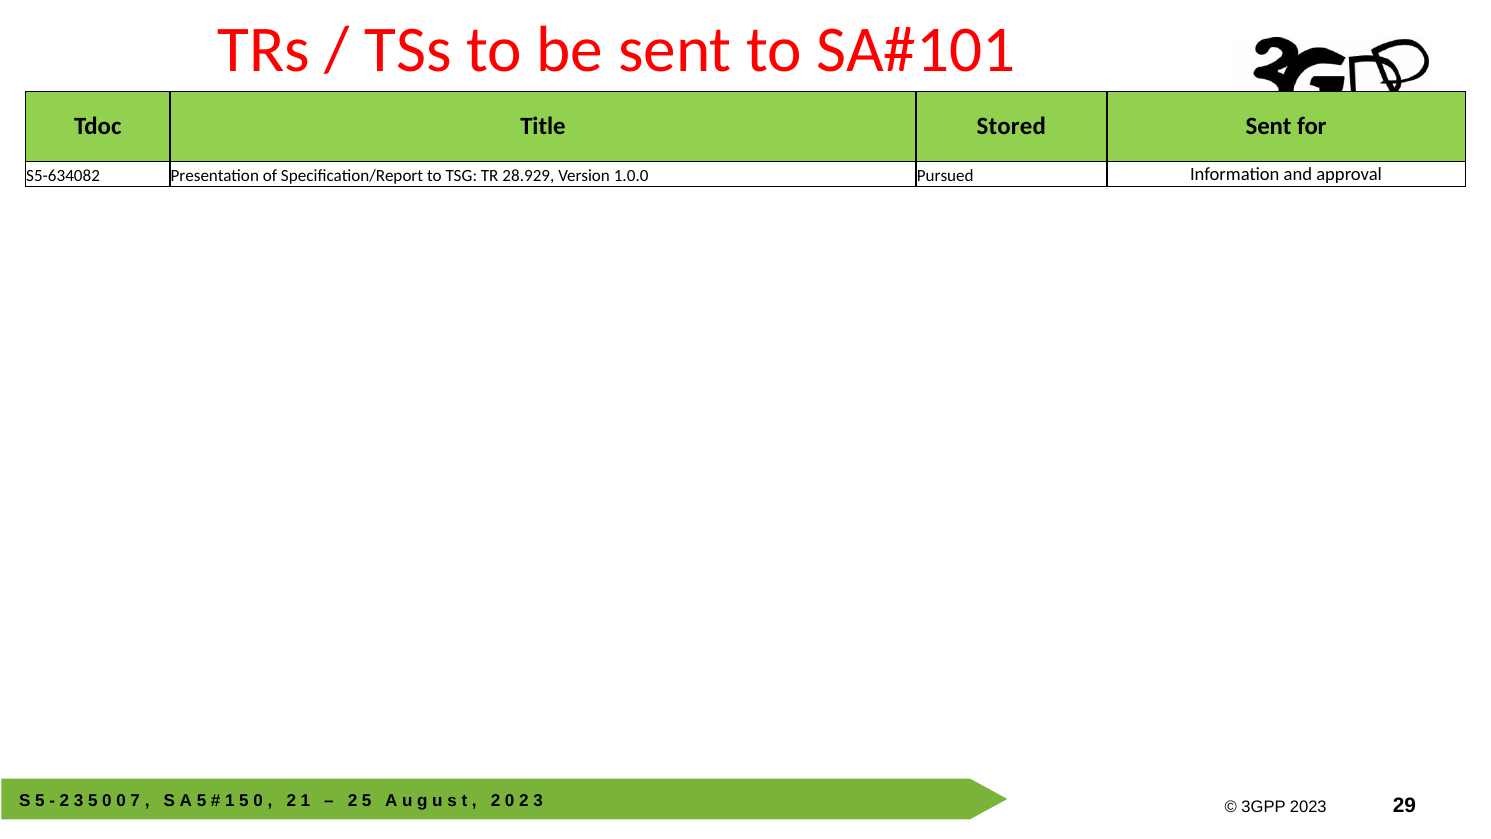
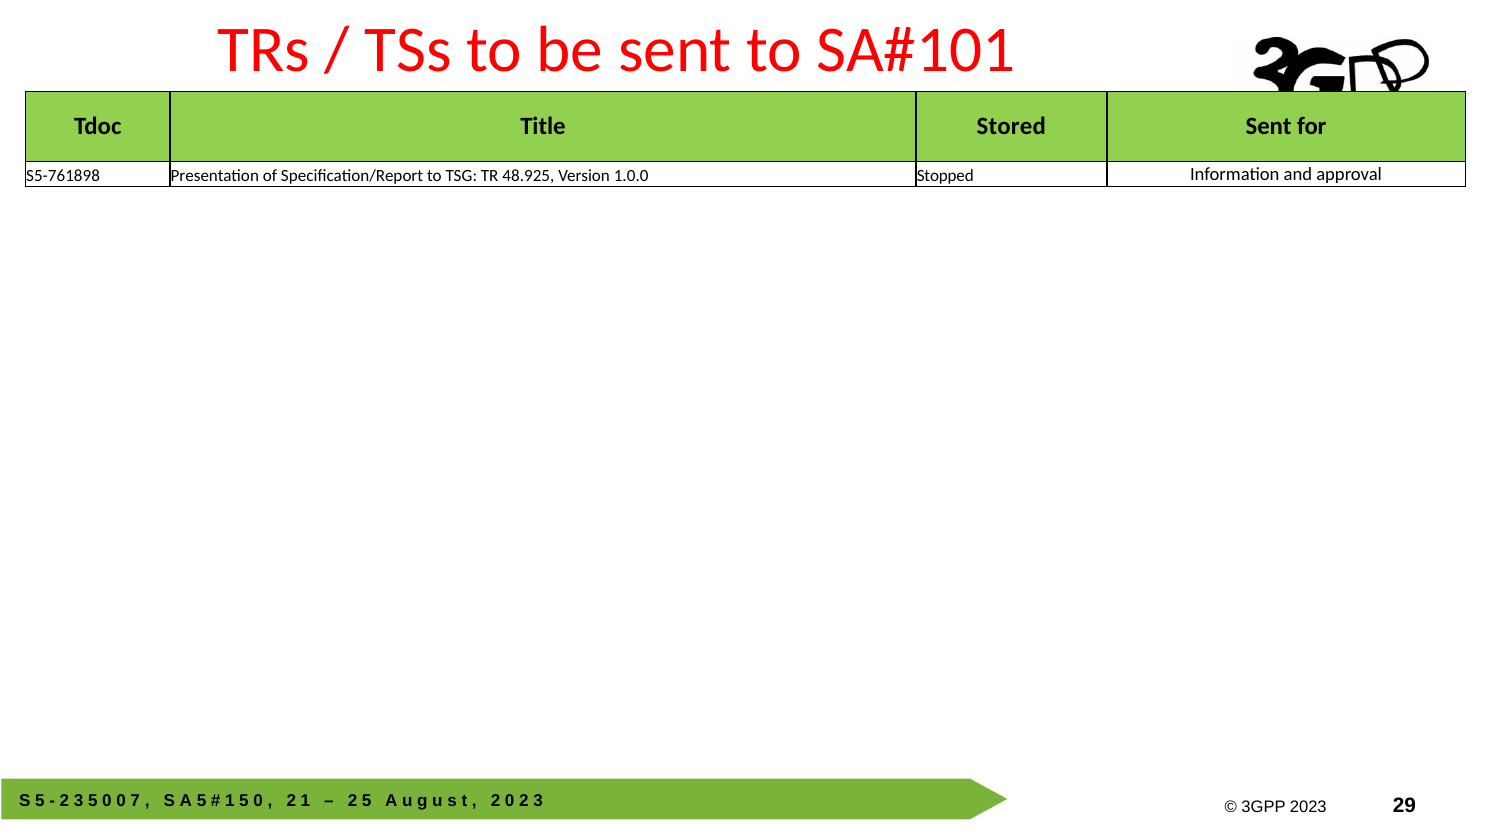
S5-634082: S5-634082 -> S5-761898 (63, 176)
28.929: 28.929 -> 48.925 (528, 176)
Pursued: Pursued -> Stopped (945, 176)
